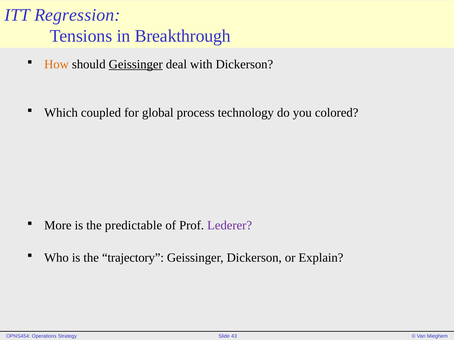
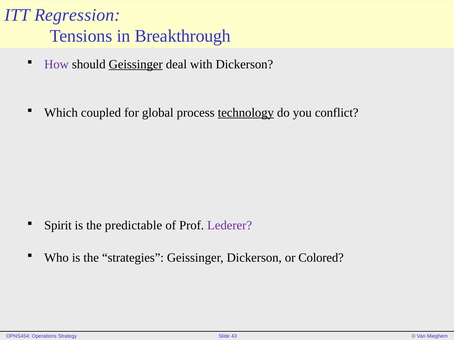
How colour: orange -> purple (57, 64)
technology underline: none -> present (246, 113)
colored: colored -> conflict (337, 113)
More: More -> Spirit (58, 226)
trajectory: trajectory -> strategies (133, 258)
Explain: Explain -> Colored (321, 258)
